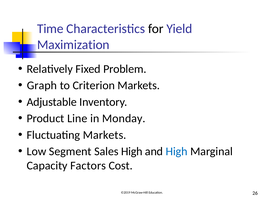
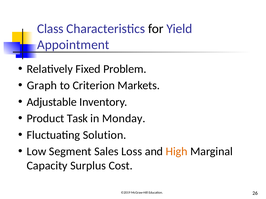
Time: Time -> Class (50, 29)
Maximization: Maximization -> Appointment (73, 45)
Line: Line -> Task (77, 119)
Fluctuating Markets: Markets -> Solution (105, 135)
Sales High: High -> Loss (132, 152)
High colour: blue -> orange (177, 152)
Factors: Factors -> Surplus (88, 166)
